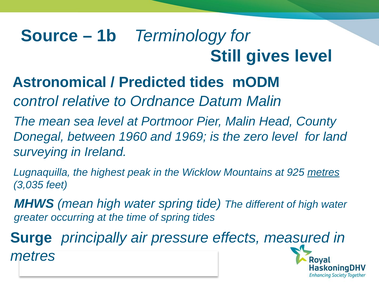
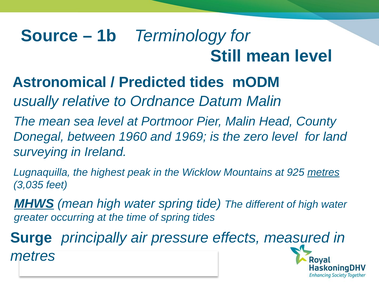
Still gives: gives -> mean (268, 56)
control: control -> usually (36, 101)
MHWS underline: none -> present (34, 204)
